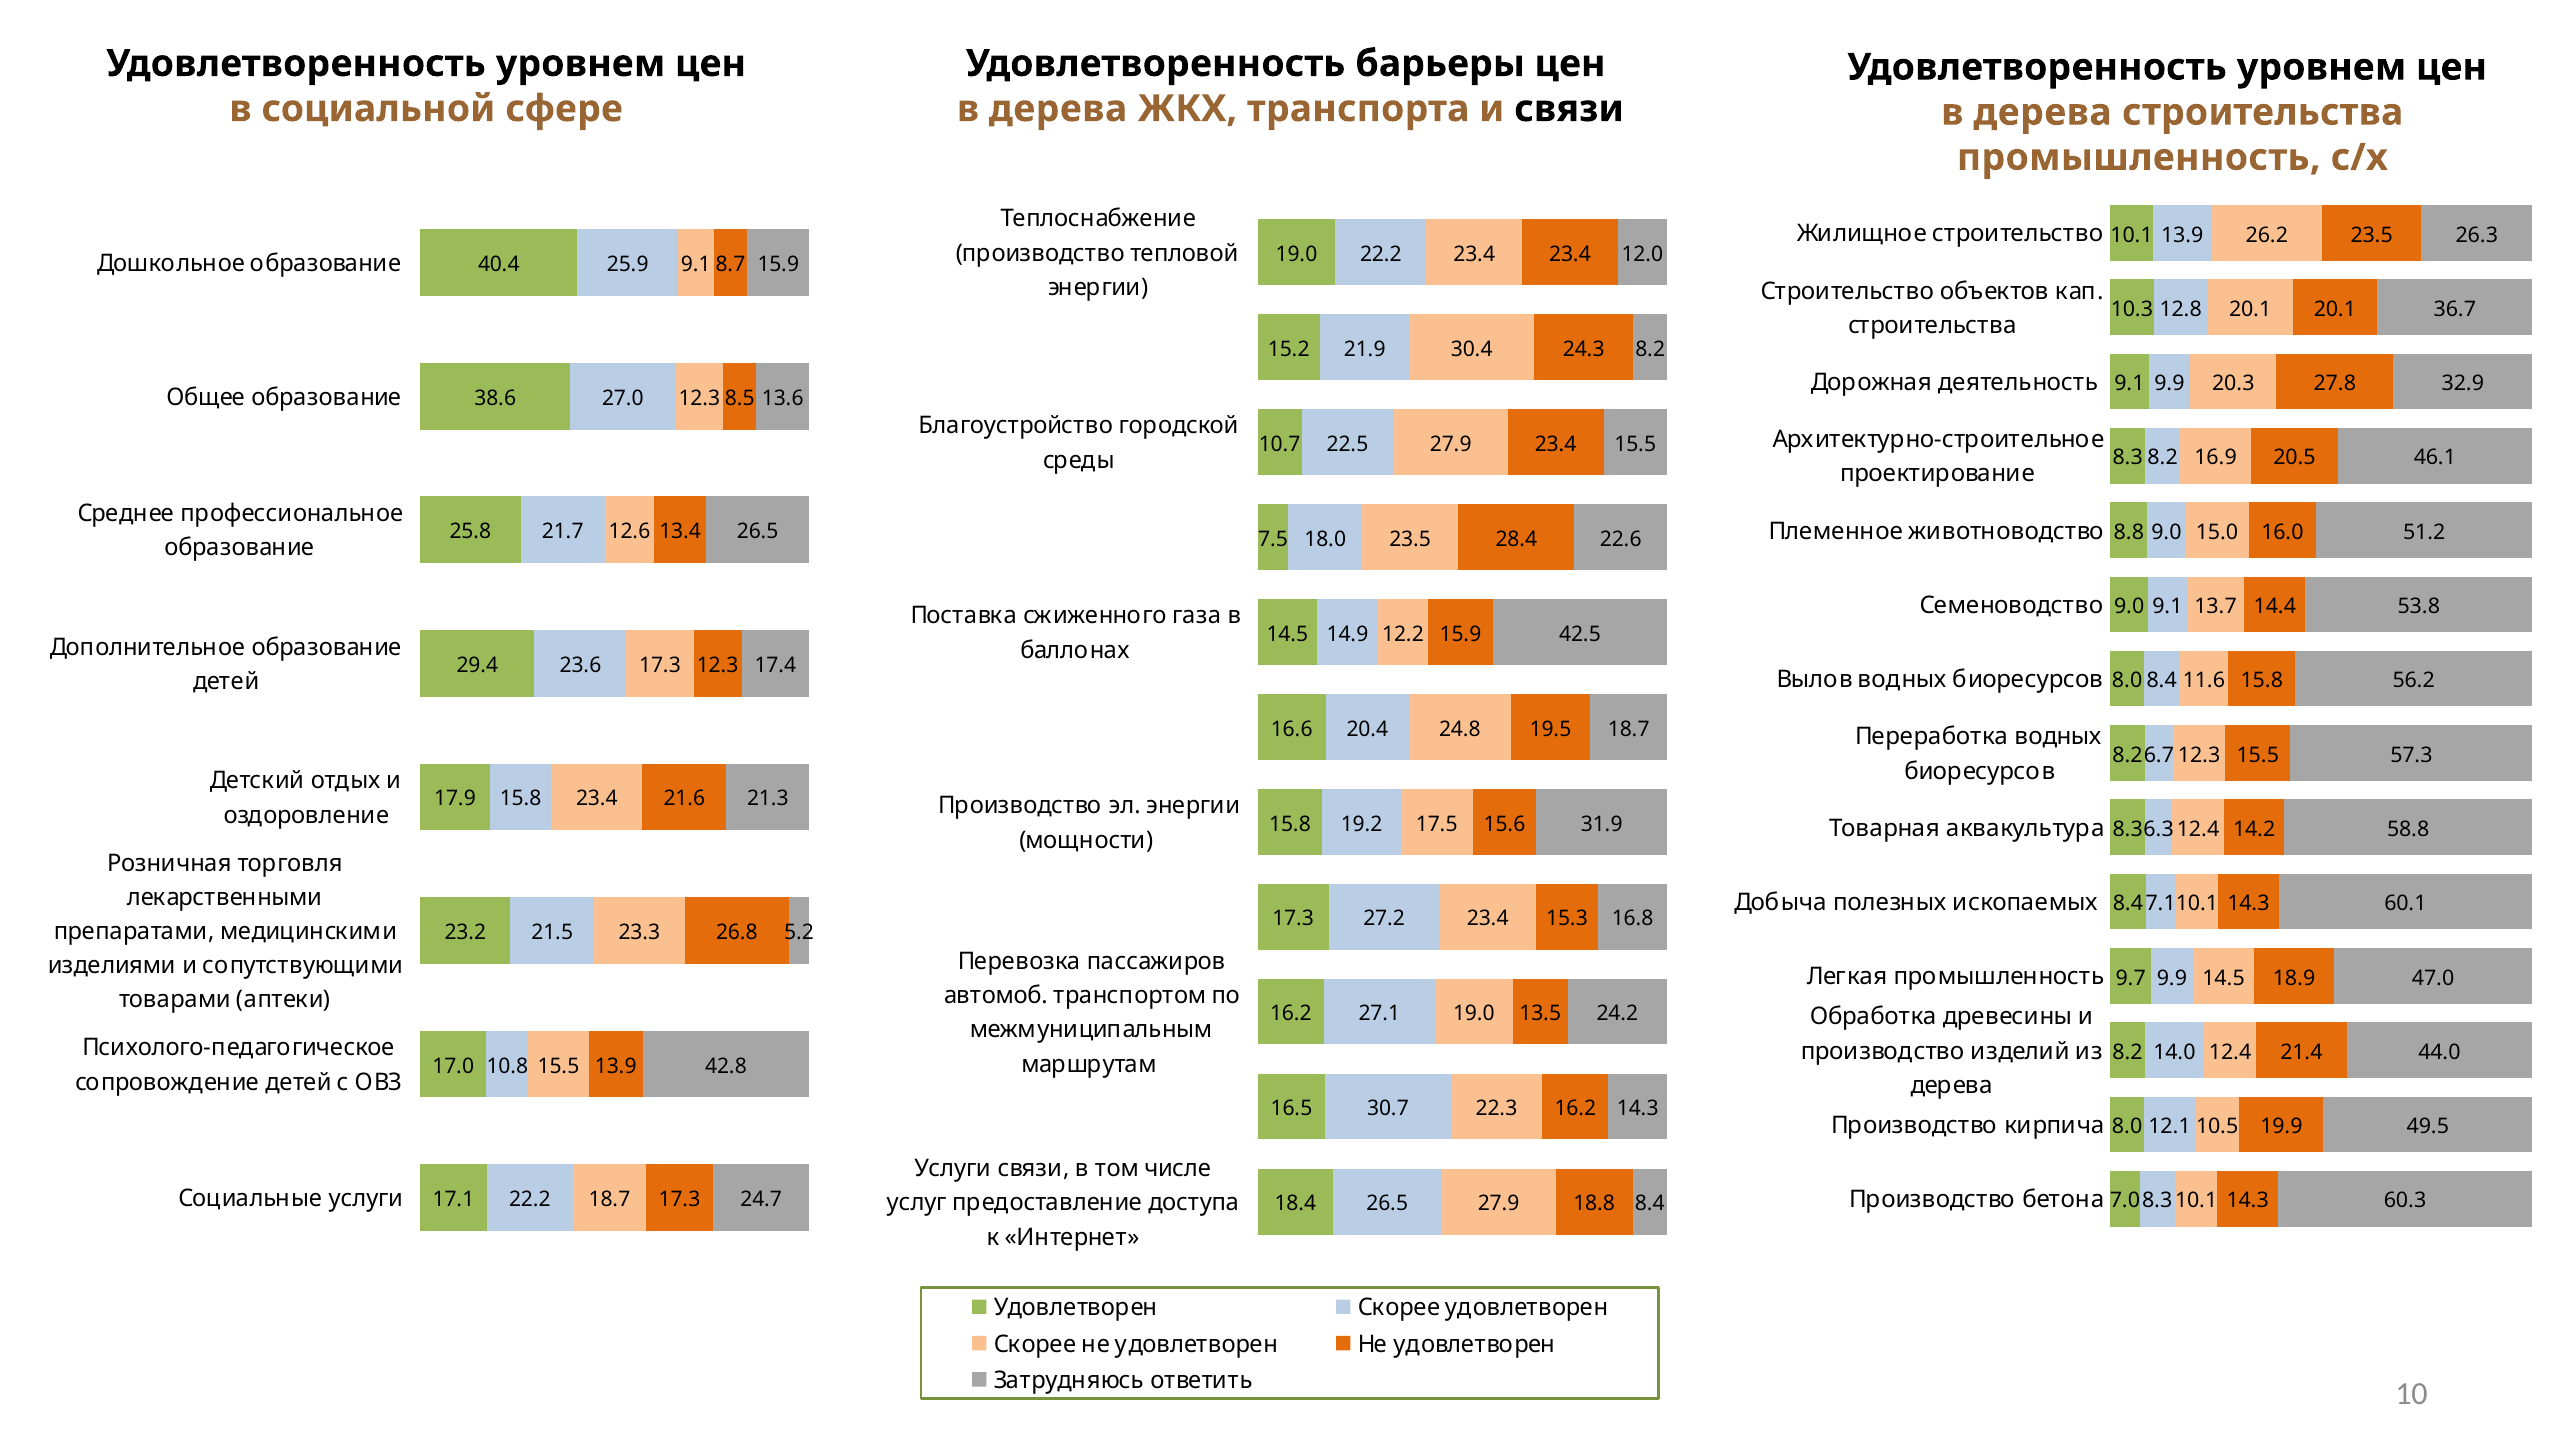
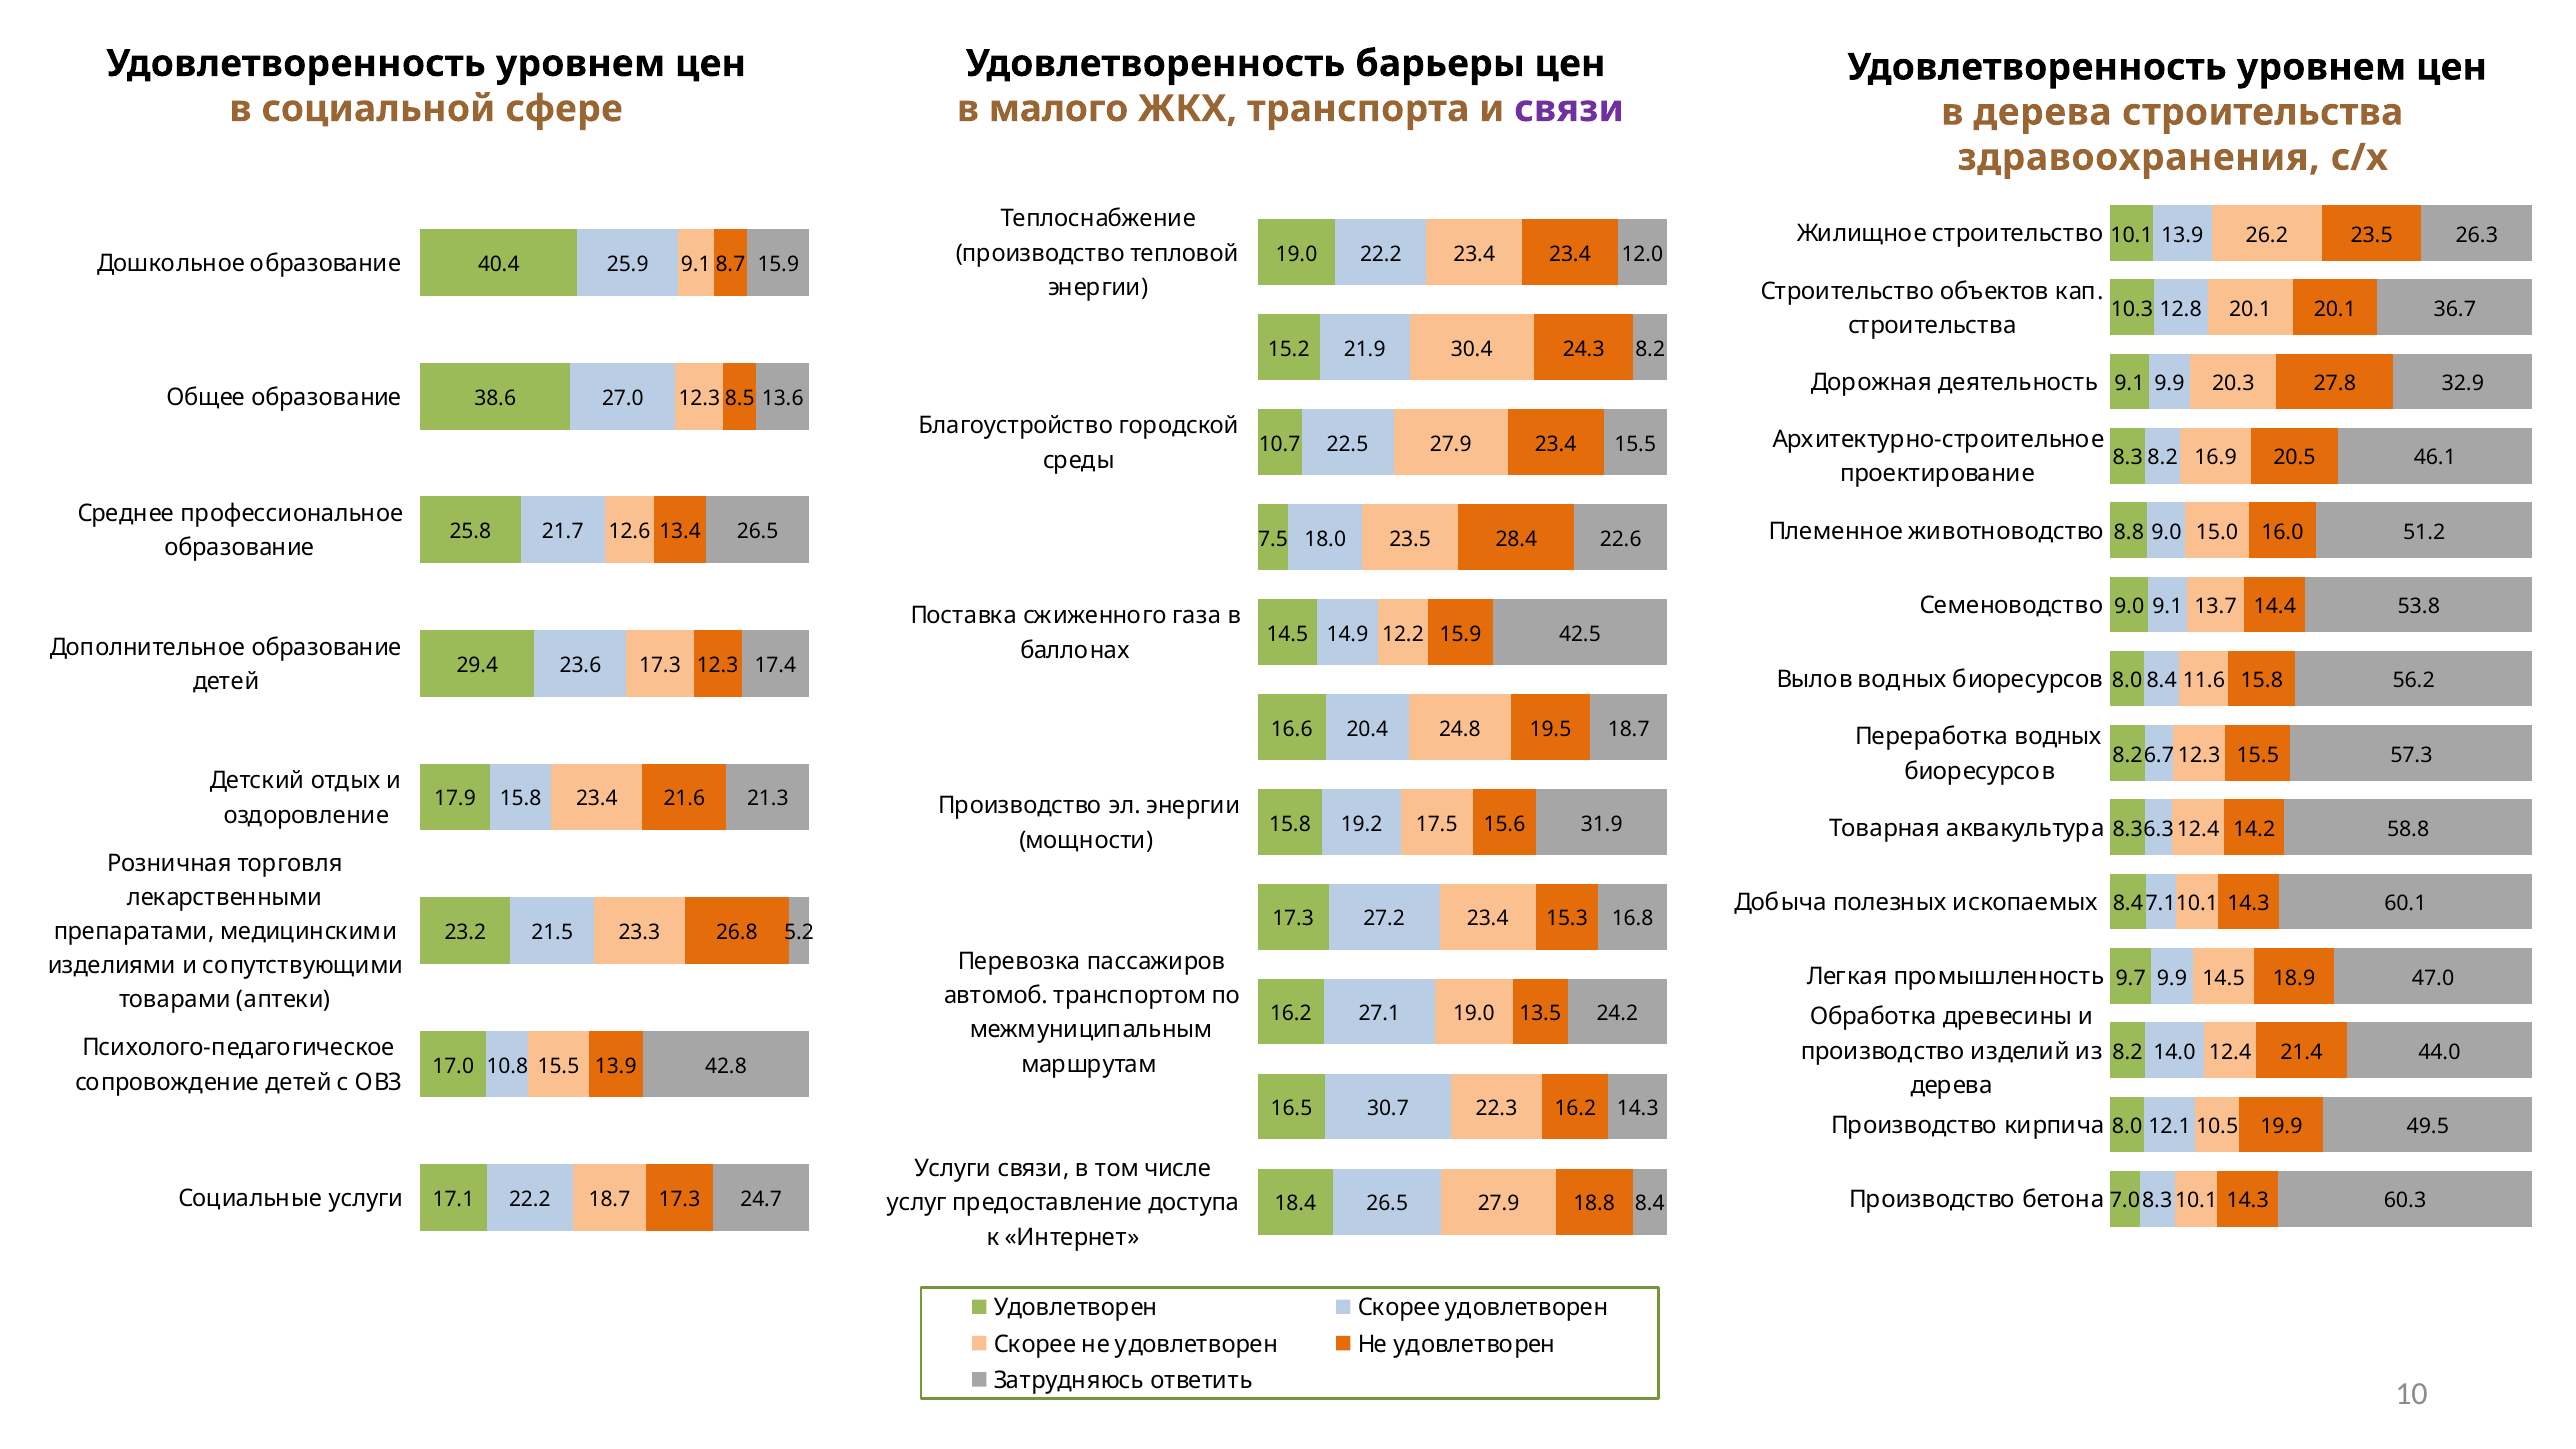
дерева: дерева -> малого (1059, 109)
связи colour: black -> purple (1569, 109)
промышленность: промышленность -> здравоохранения (2139, 157)
